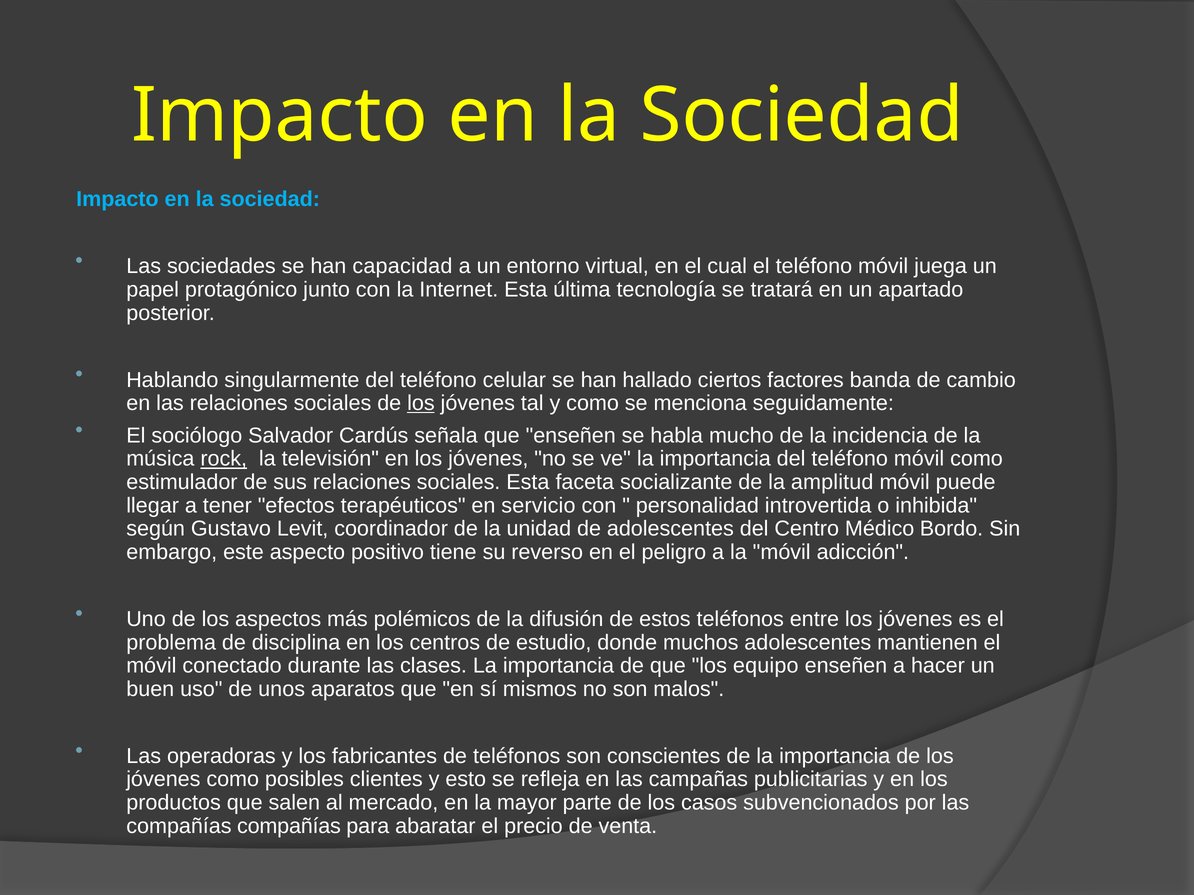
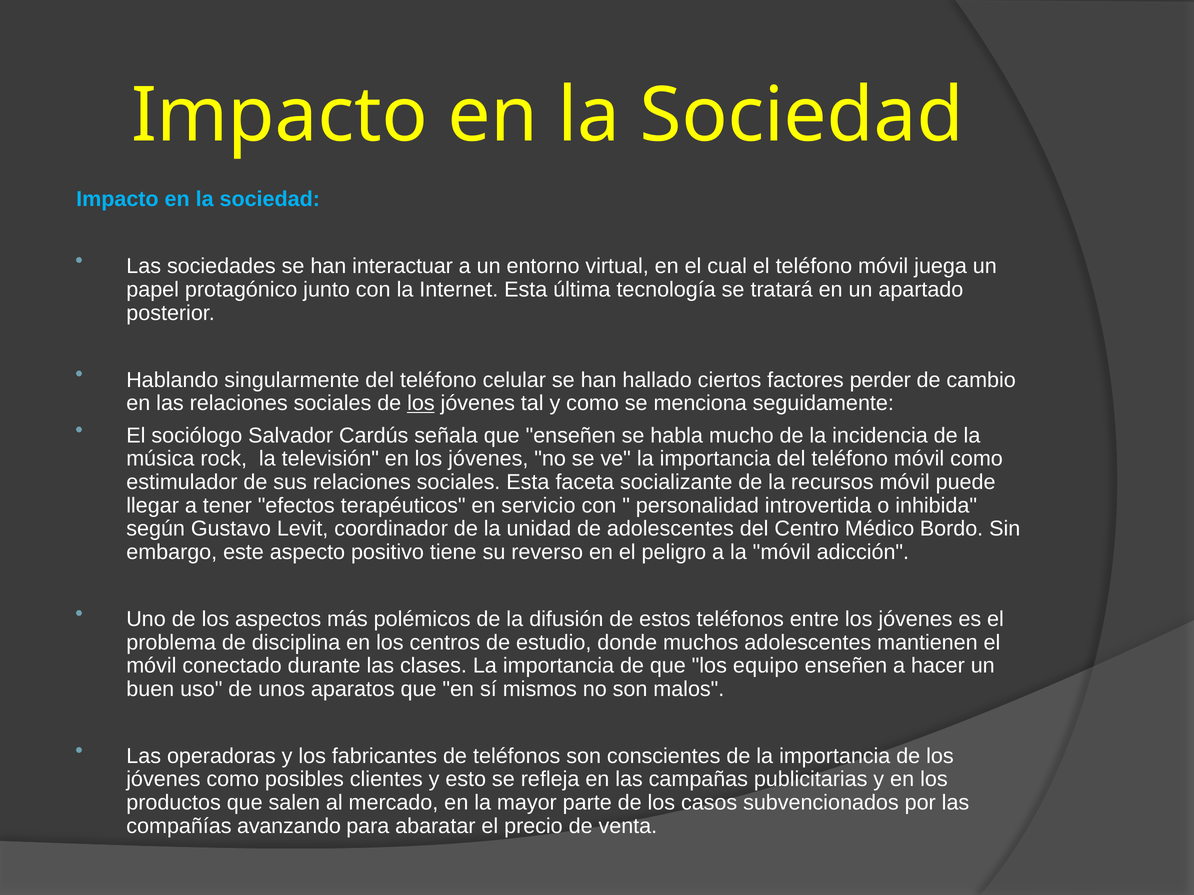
capacidad: capacidad -> interactuar (403, 267)
banda: banda -> perder (880, 380)
rock underline: present -> none (224, 459)
amplitud: amplitud -> recursos (832, 482)
compañías compañías: compañías -> avanzando (289, 826)
